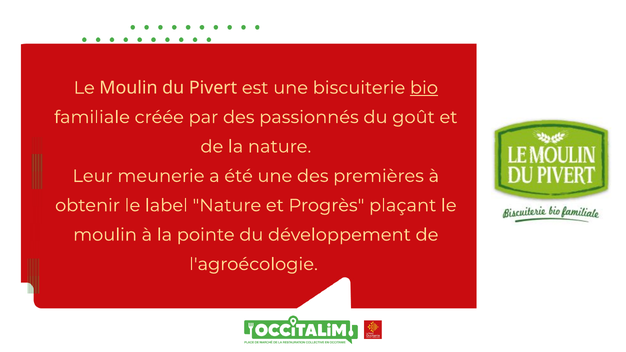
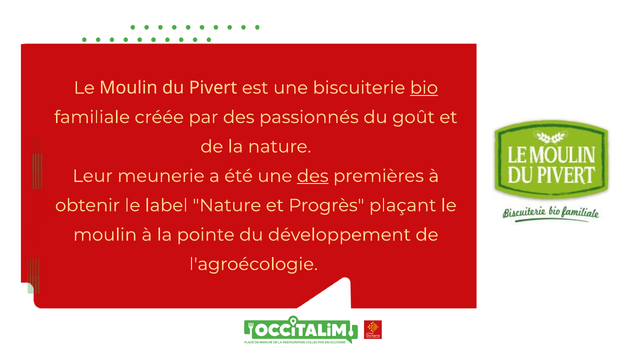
des underline: none -> present (313, 176)
